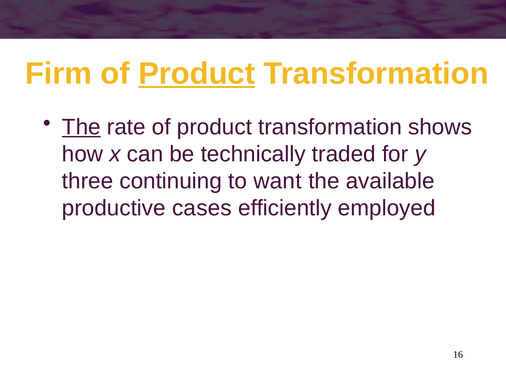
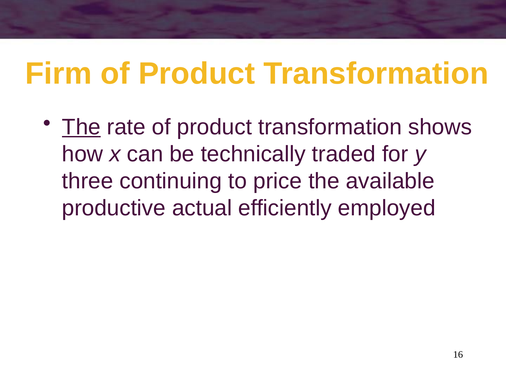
Product underline: present -> none (197, 74)
want: want -> price (278, 181)
cases: cases -> actual (202, 208)
